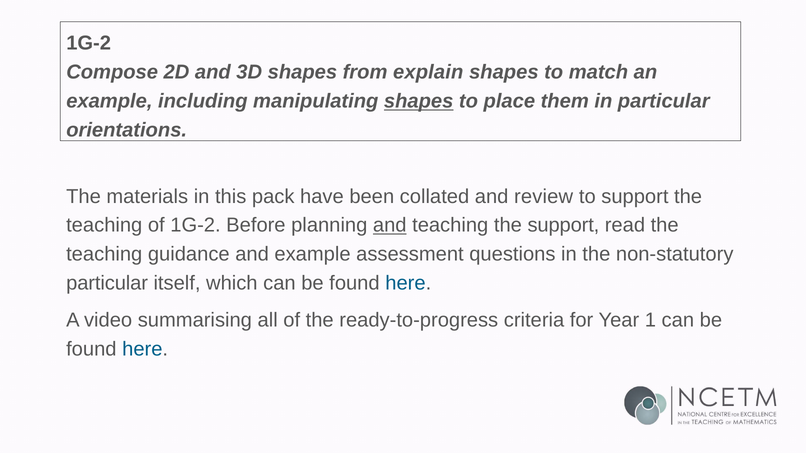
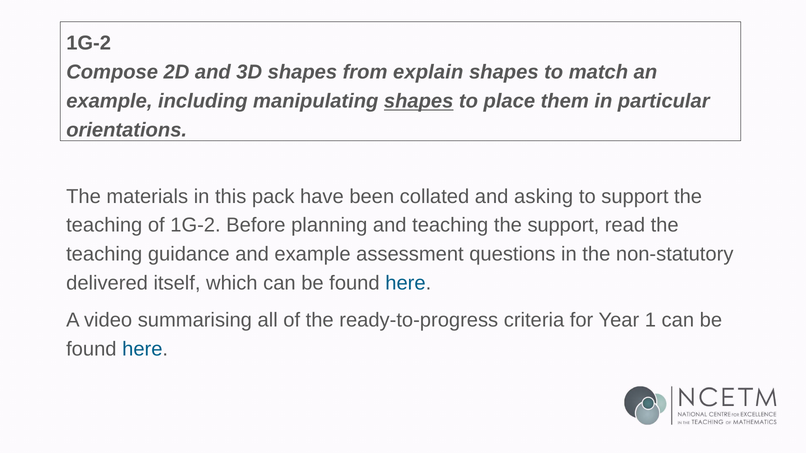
review: review -> asking (544, 197)
and underline: present -> none (390, 226)
particular: particular -> delivered (107, 284)
